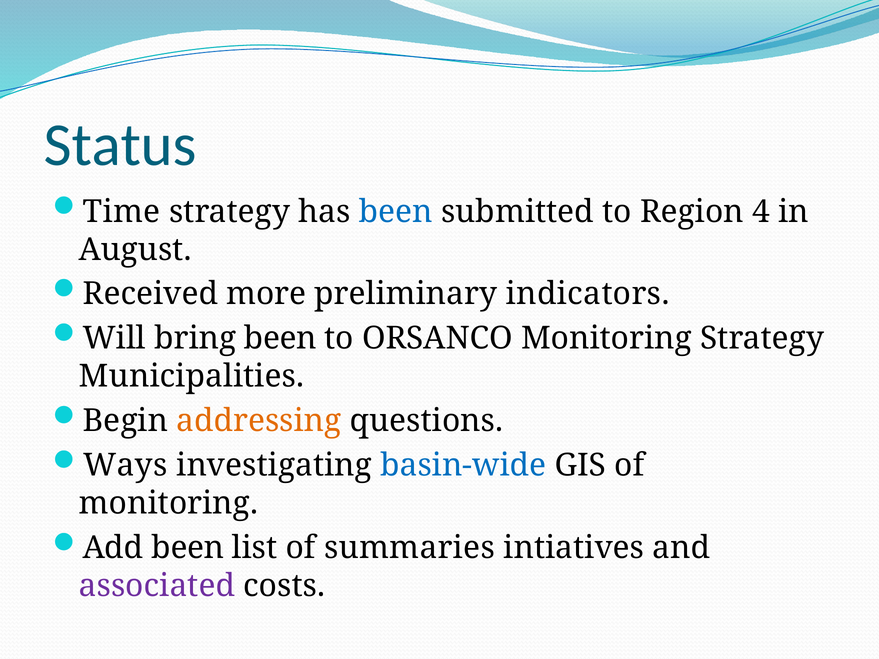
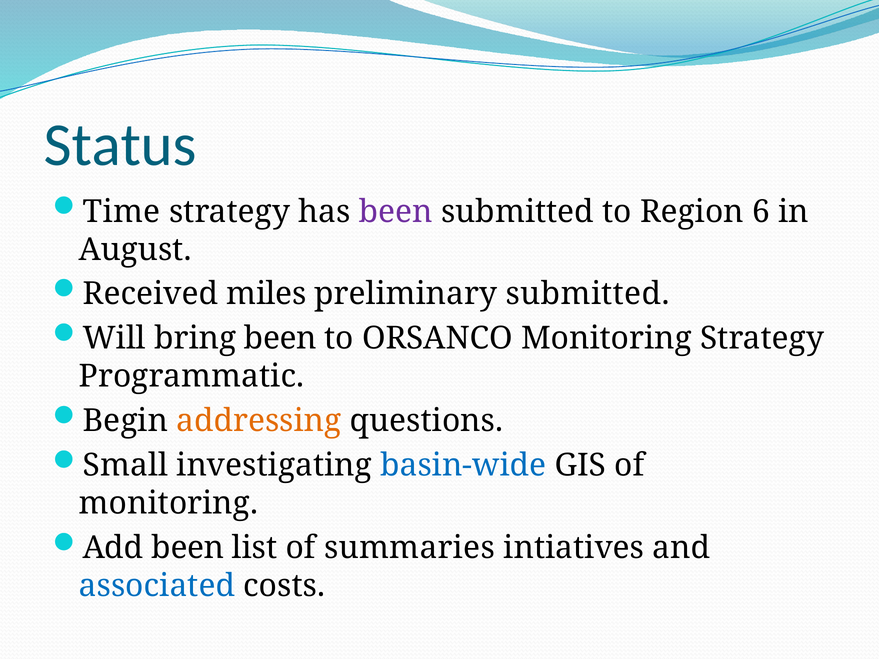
been colour: blue -> purple (396, 212)
4: 4 -> 6 (761, 212)
more: more -> miles (266, 294)
preliminary indicators: indicators -> submitted (588, 294)
Municipalities: Municipalities -> Programmatic (192, 377)
Ways: Ways -> Small (125, 465)
associated colour: purple -> blue (157, 586)
